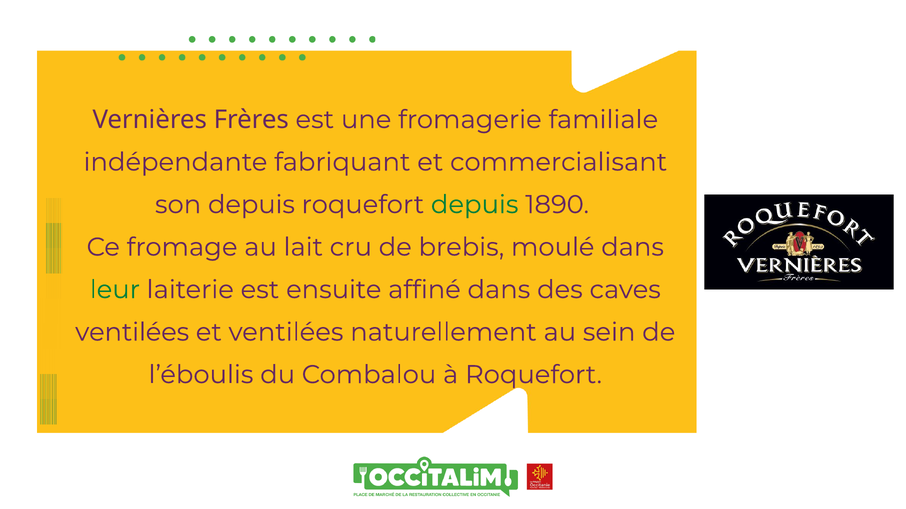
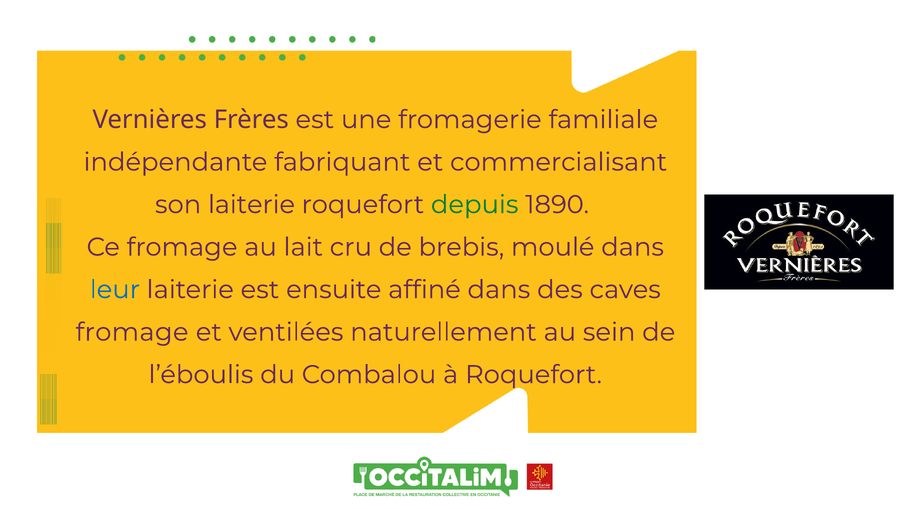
son depuis: depuis -> laiterie (251, 205)
leur colour: green -> blue (115, 290)
ventilées: ventilées -> fromage (132, 333)
